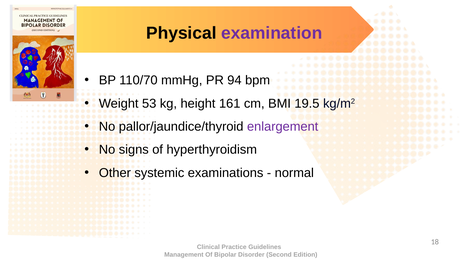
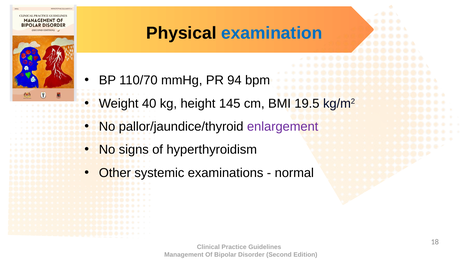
examination colour: purple -> blue (272, 33)
53: 53 -> 40 (149, 103)
161: 161 -> 145 (230, 103)
